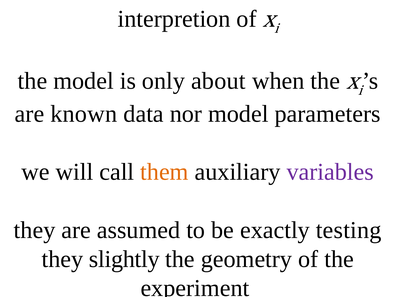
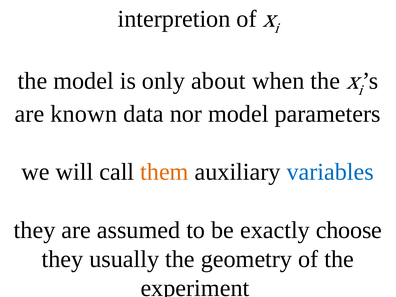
variables colour: purple -> blue (330, 172)
testing: testing -> choose (349, 230)
slightly: slightly -> usually (124, 259)
